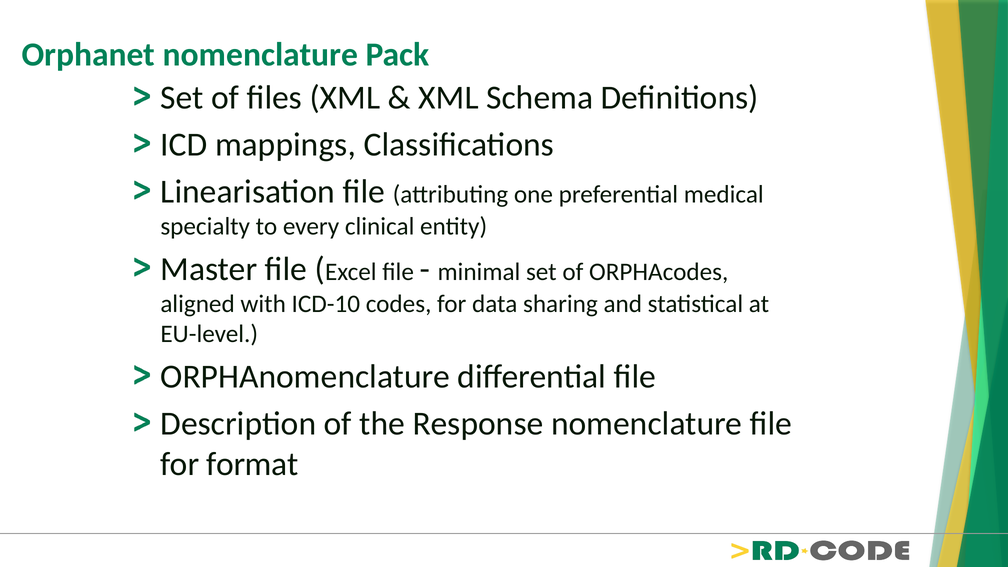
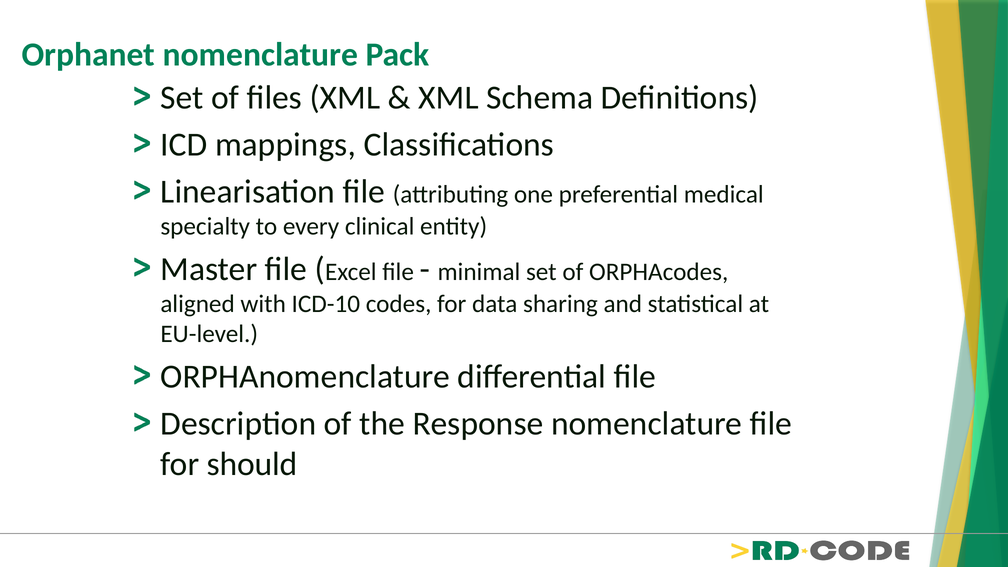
format: format -> should (252, 464)
